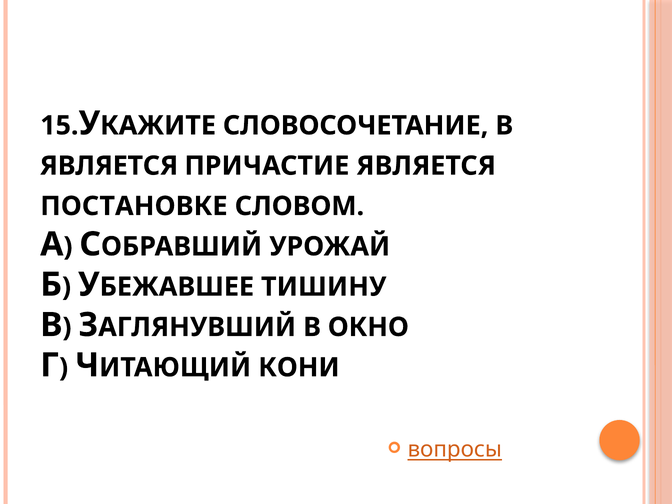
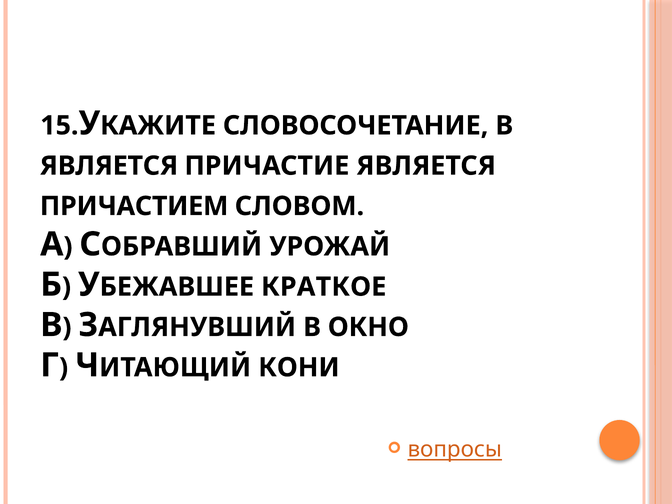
ПОСТАНОВКЕ: ПОСТАНОВКЕ -> ПРИЧАСТИЕМ (134, 206)
ТИШИНУ: ТИШИНУ -> КРАТКОЕ (324, 287)
